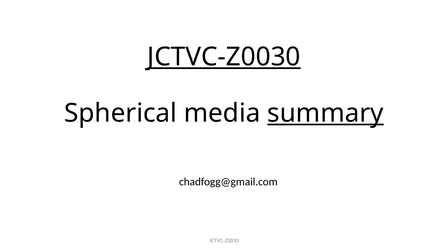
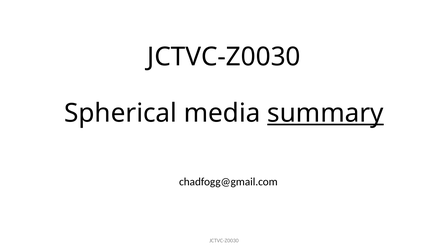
JCTVC-Z0030 underline: present -> none (224, 57)
